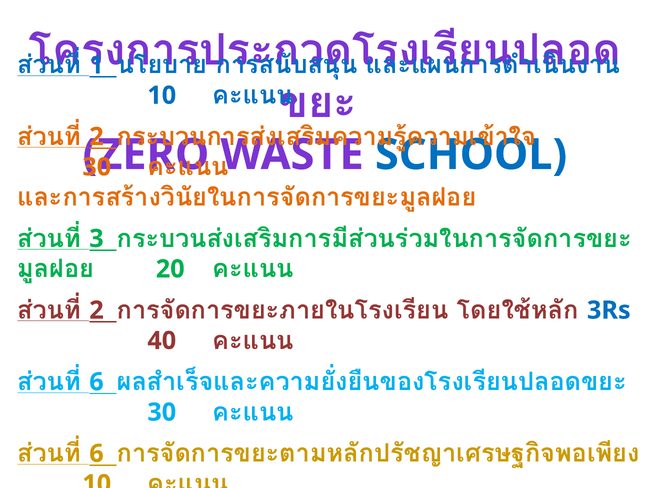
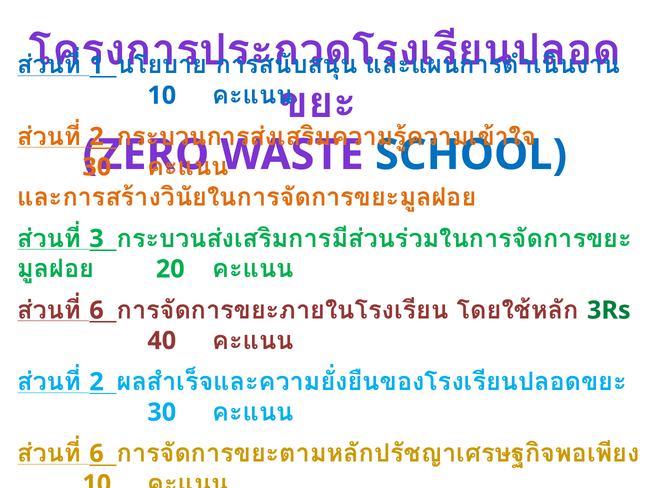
2: 2 -> 6 (96, 310)
3Rs colour: blue -> green (609, 310)
6: 6 -> 2 (96, 382)
